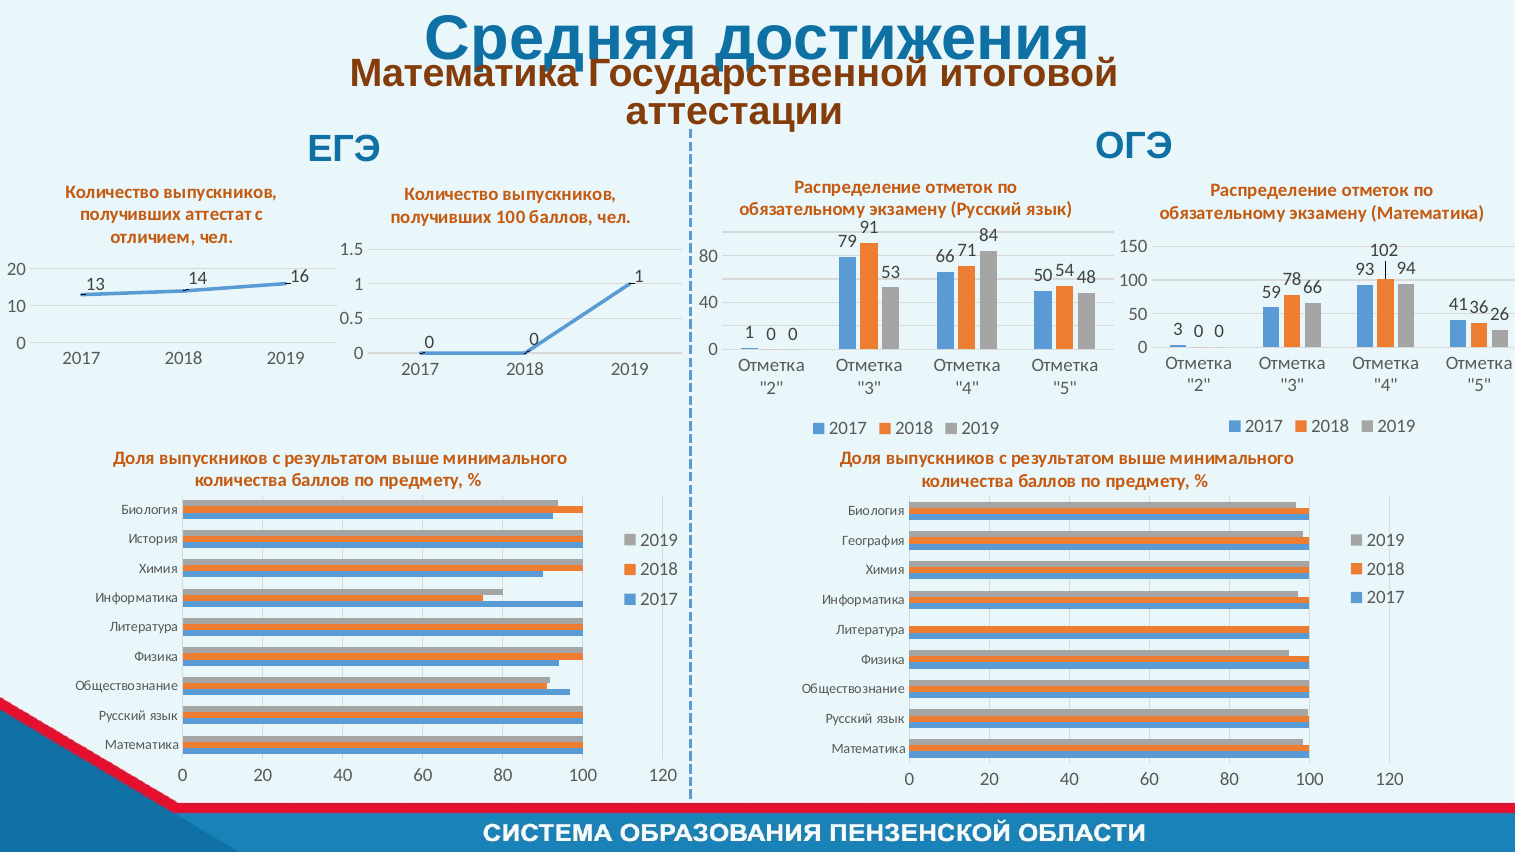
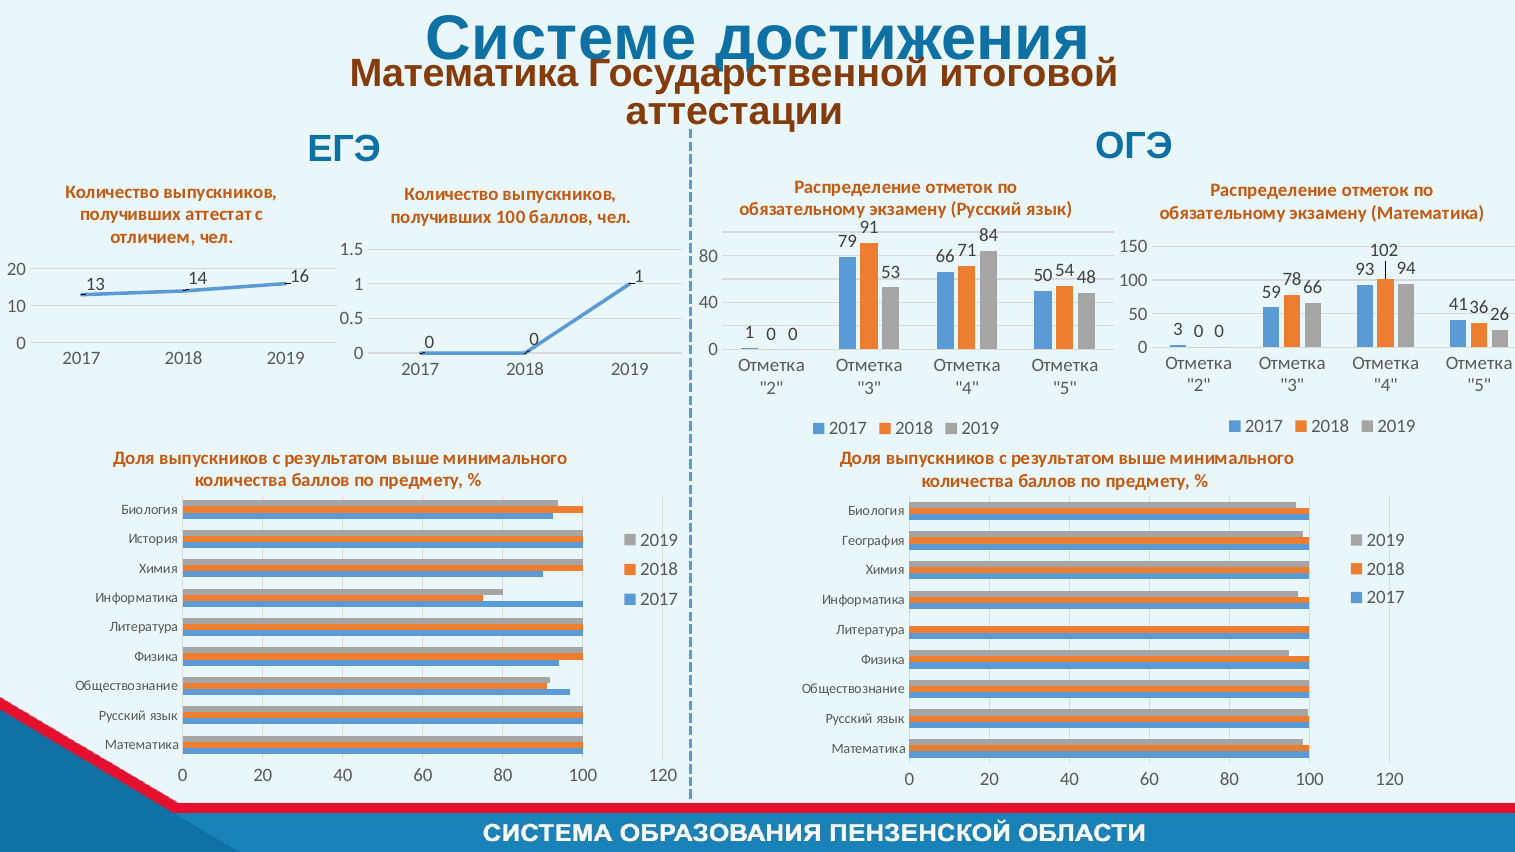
Средняя: Средняя -> Системе (561, 38)
